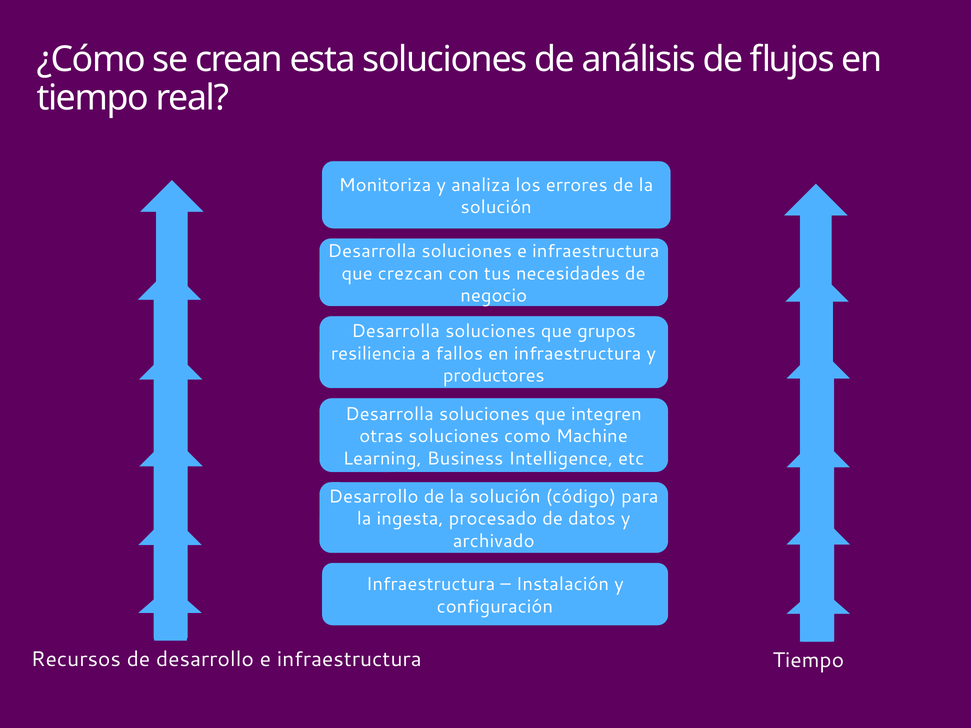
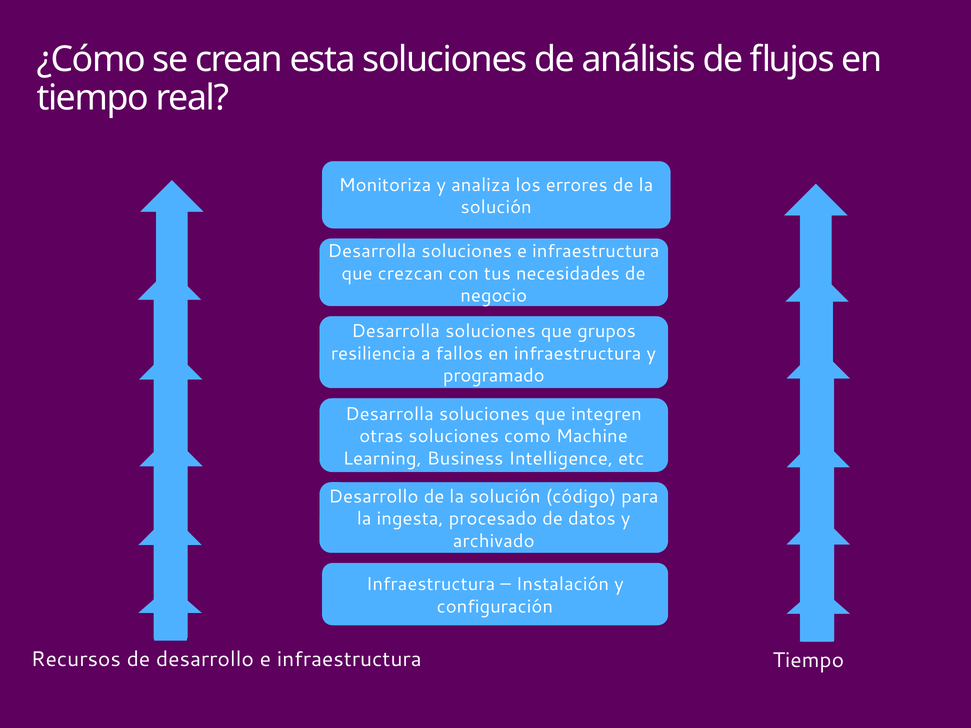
productores: productores -> programado (494, 376)
